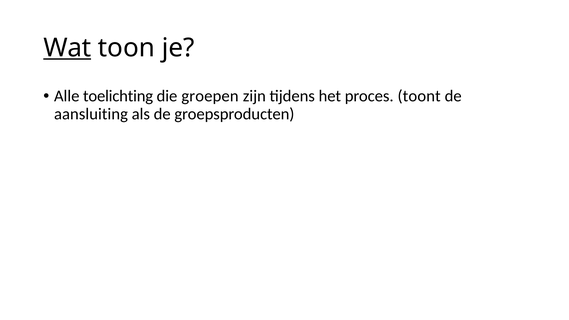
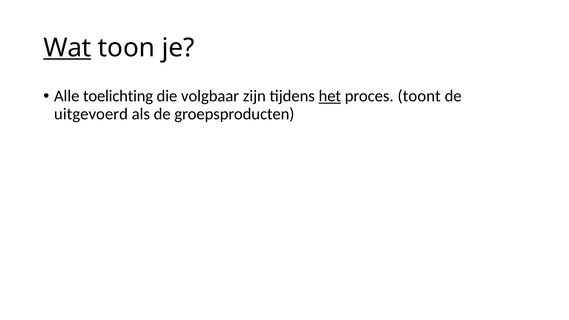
groepen: groepen -> volgbaar (210, 96)
het underline: none -> present (330, 96)
aansluiting: aansluiting -> uitgevoerd (91, 114)
